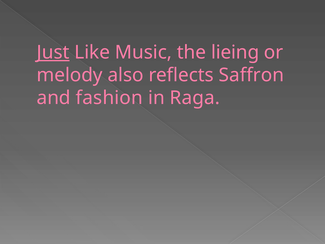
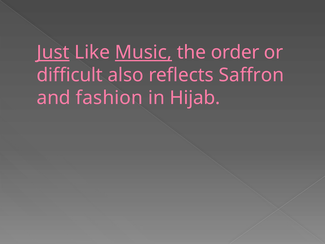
Music underline: none -> present (143, 52)
lieing: lieing -> order (235, 52)
melody: melody -> difficult (70, 75)
Raga: Raga -> Hijab (195, 98)
